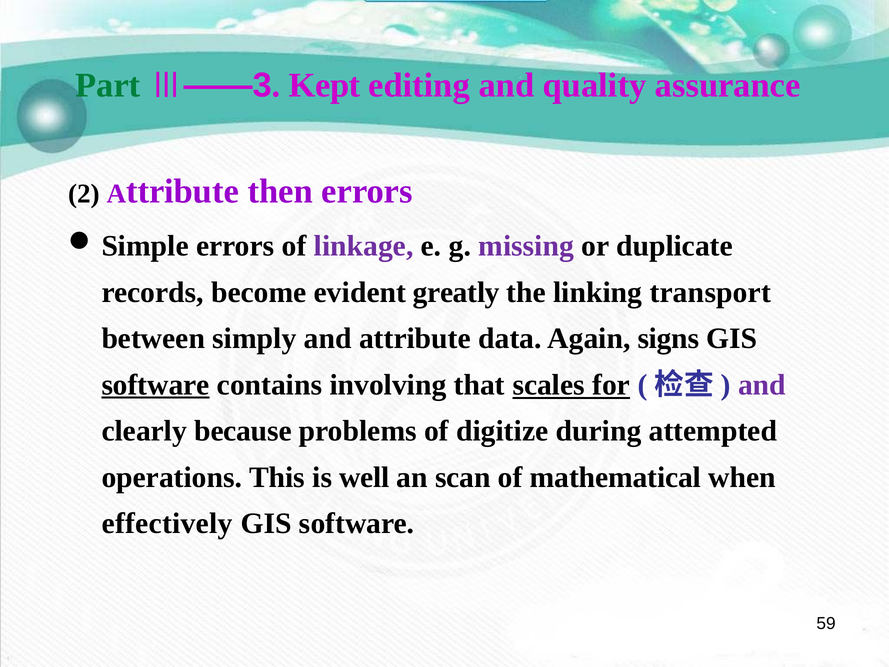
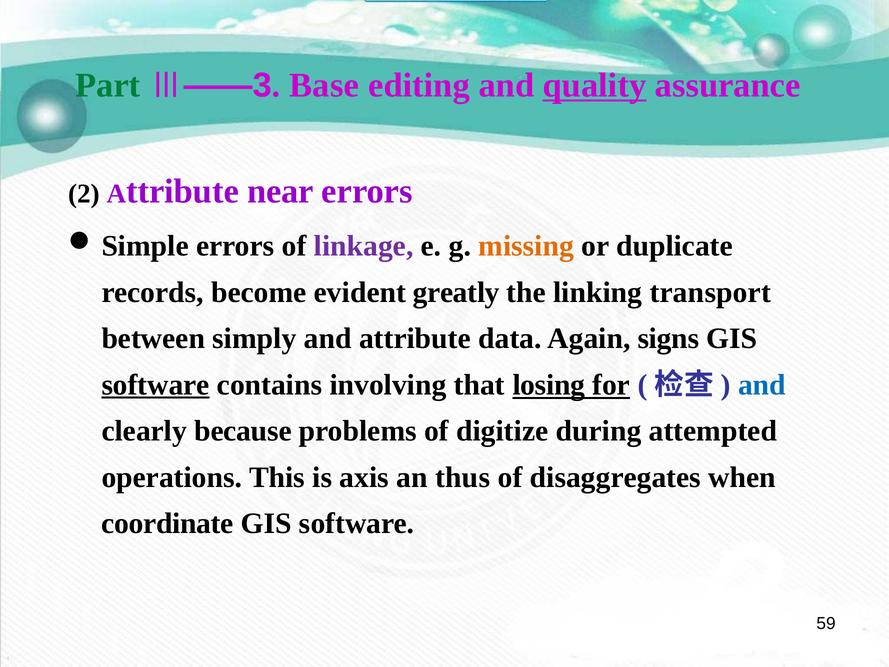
Kept: Kept -> Base (324, 85)
quality underline: none -> present (595, 85)
then: then -> near (280, 191)
missing colour: purple -> orange (526, 246)
scales: scales -> losing (549, 385)
and colour: purple -> blue (762, 385)
well: well -> axis (364, 477)
scan: scan -> thus (463, 477)
mathematical: mathematical -> disaggregates (615, 477)
effectively: effectively -> coordinate (167, 523)
